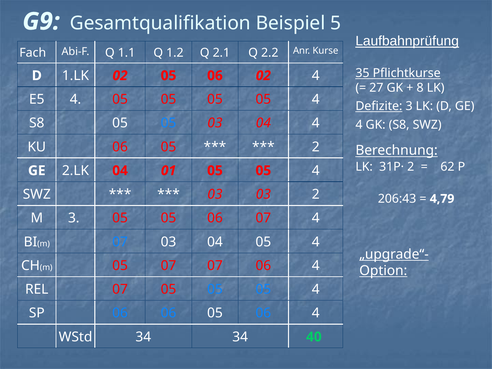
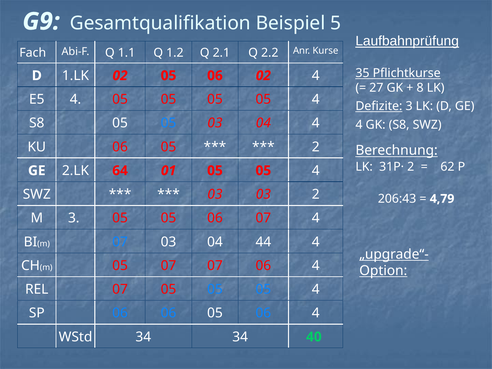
2.LK 04: 04 -> 64 (120, 171)
04 05: 05 -> 44 (263, 242)
